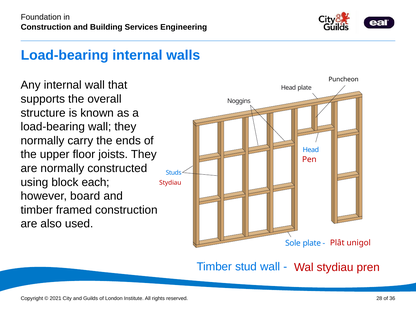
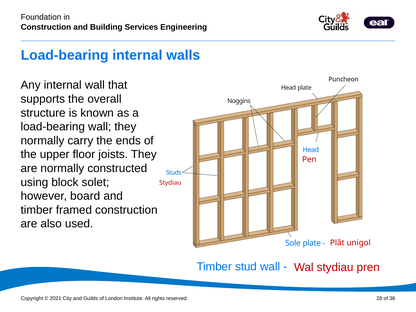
each: each -> solet (95, 182)
